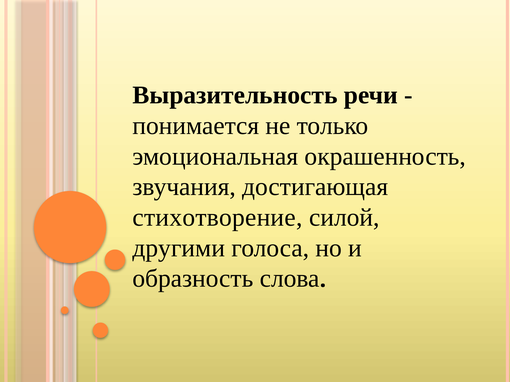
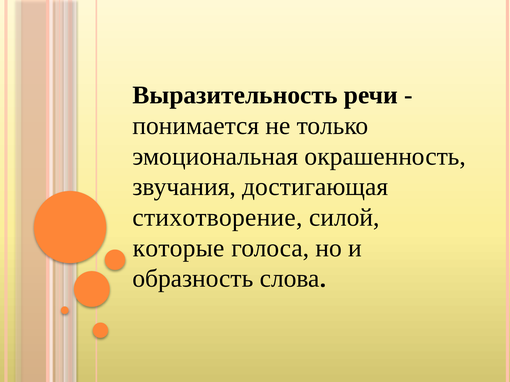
другими: другими -> которые (179, 248)
